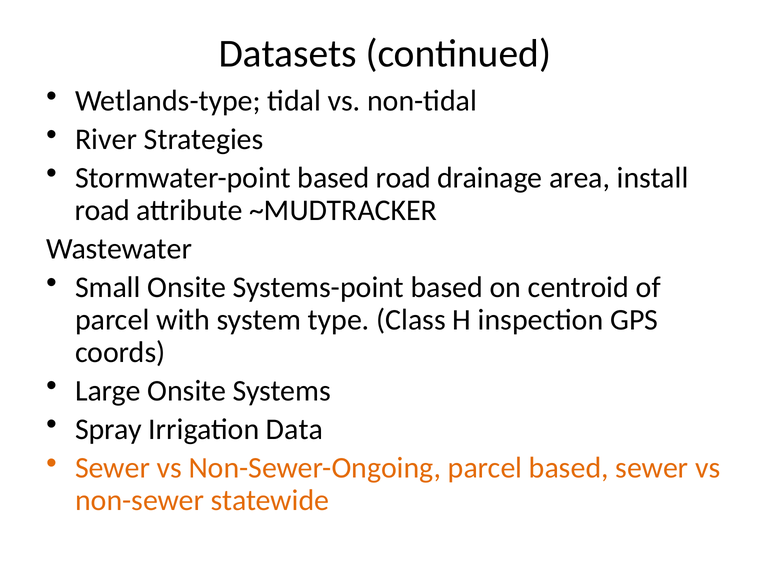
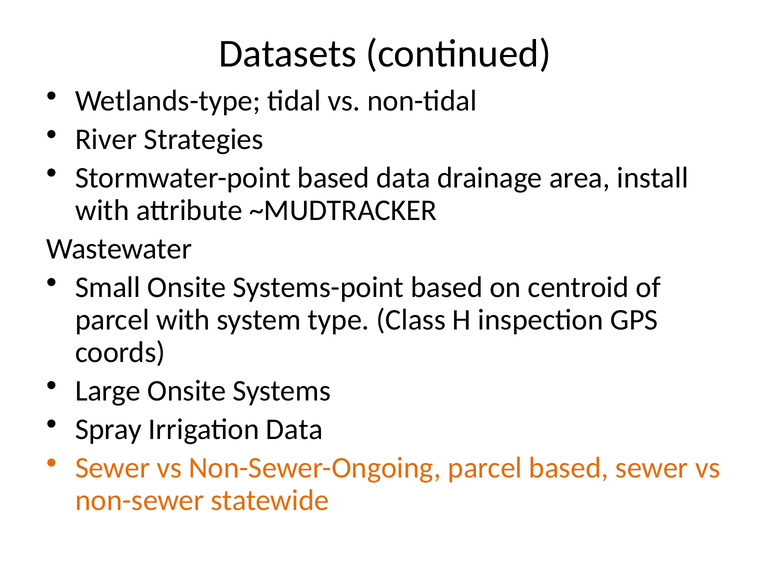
based road: road -> data (403, 178)
road: road -> with (102, 210)
